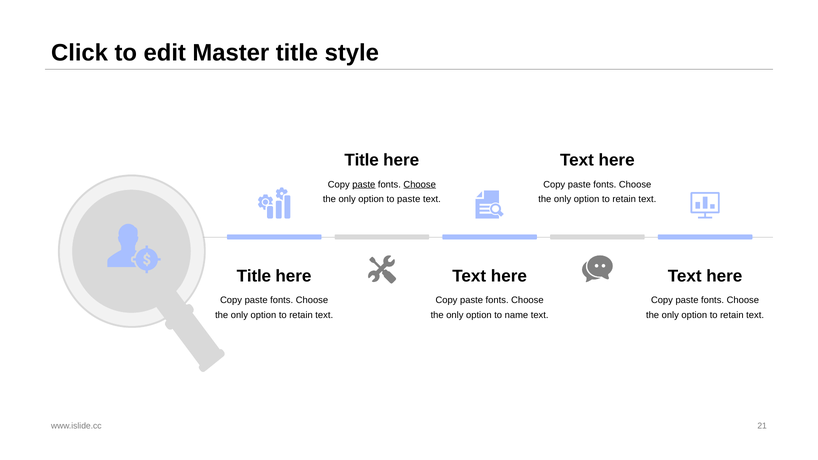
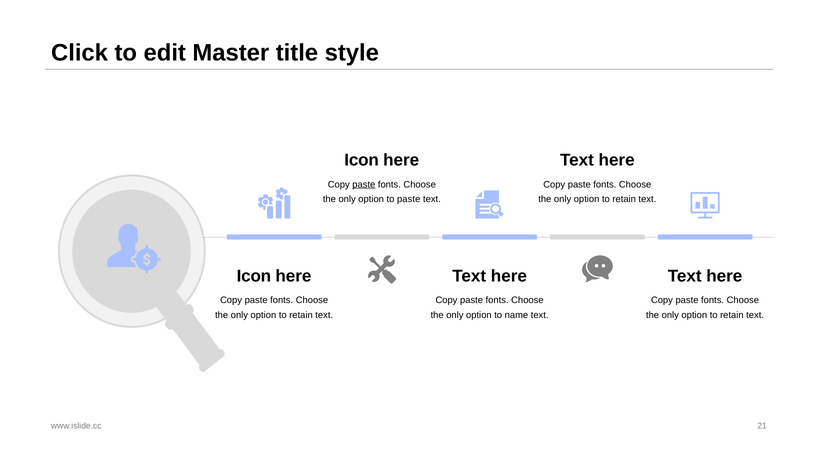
Title: Title -> Icon (362, 160)
Choose underline: present -> none (420, 184)
Title: Title -> Icon (254, 276)
